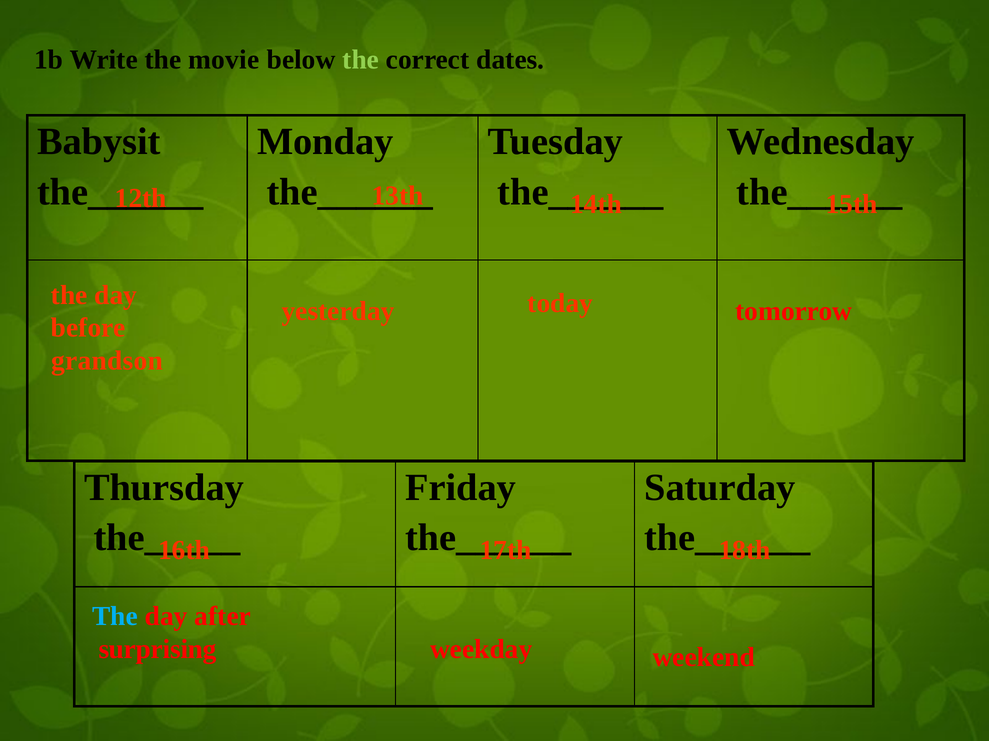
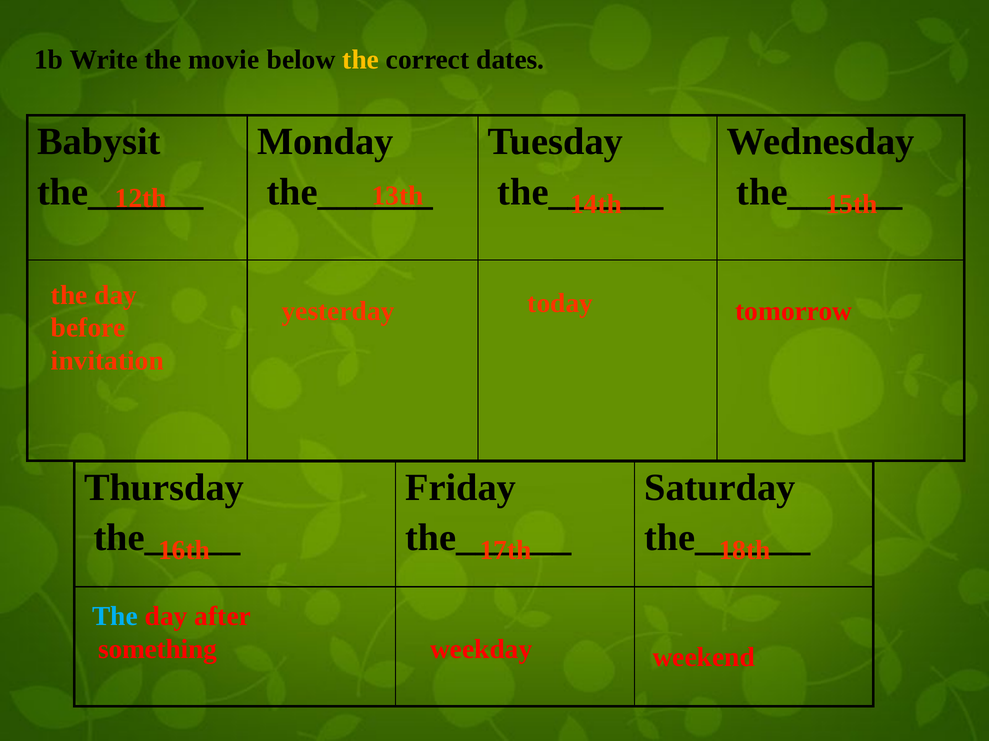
the colour: light green -> yellow (361, 60)
grandson: grandson -> invitation (107, 361)
surprising: surprising -> something (158, 650)
